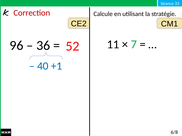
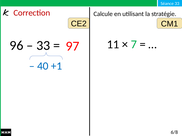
36: 36 -> 33 (43, 46)
52: 52 -> 97 (73, 46)
